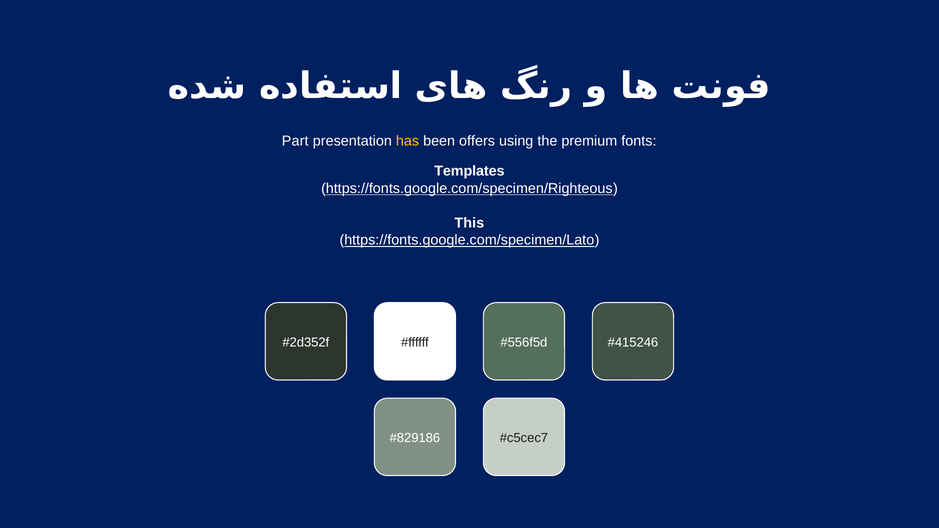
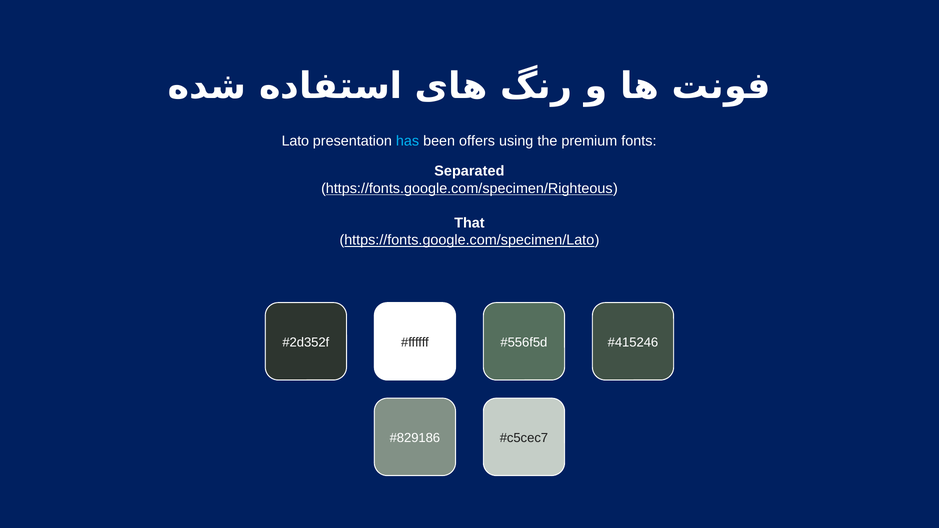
Part: Part -> Lato (295, 141)
has colour: yellow -> light blue (408, 141)
Templates: Templates -> Separated (469, 171)
This: This -> That (469, 223)
